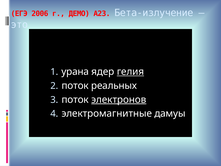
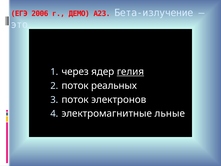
урана: урана -> через (75, 72)
электронов underline: present -> none (119, 99)
дамуы: дамуы -> льные (170, 113)
